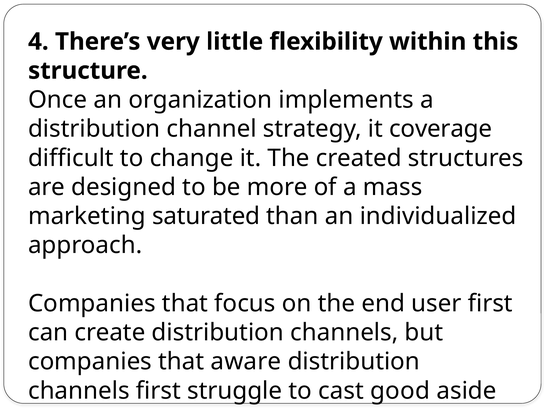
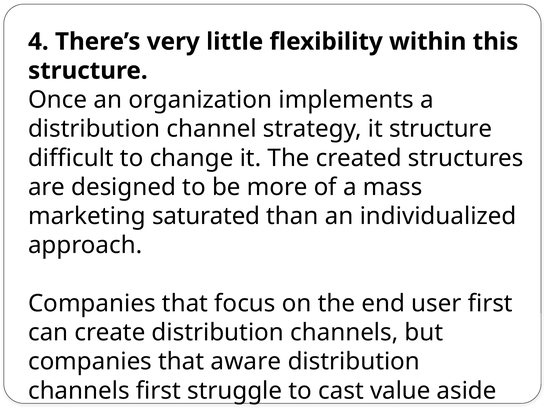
it coverage: coverage -> structure (441, 129)
good: good -> value (400, 390)
